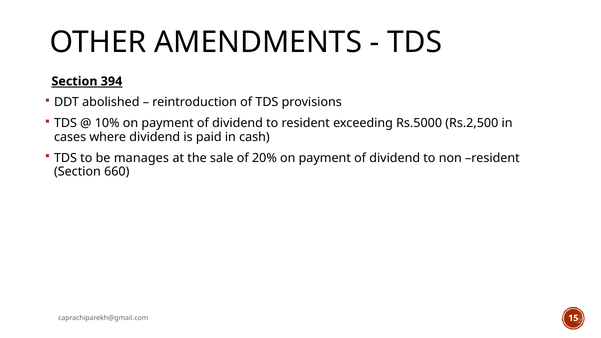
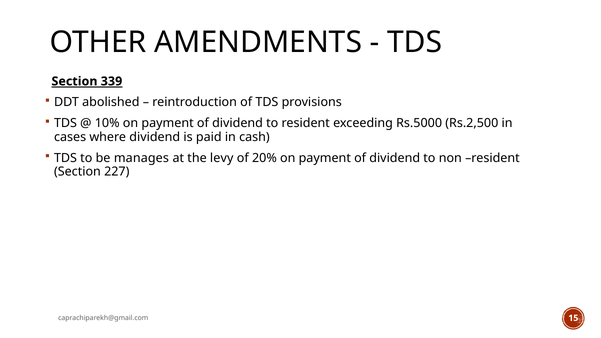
394: 394 -> 339 (112, 81)
sale: sale -> levy (222, 158)
660: 660 -> 227 (117, 171)
